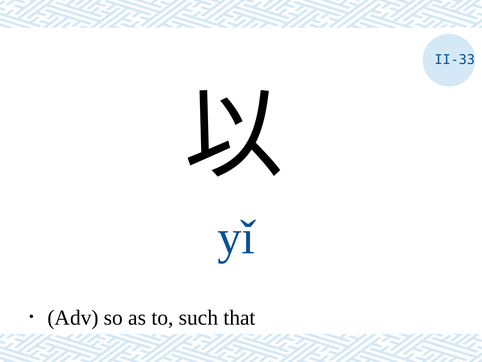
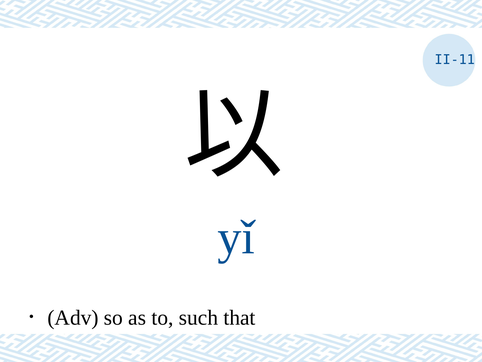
II-33: II-33 -> II-11 (455, 60)
